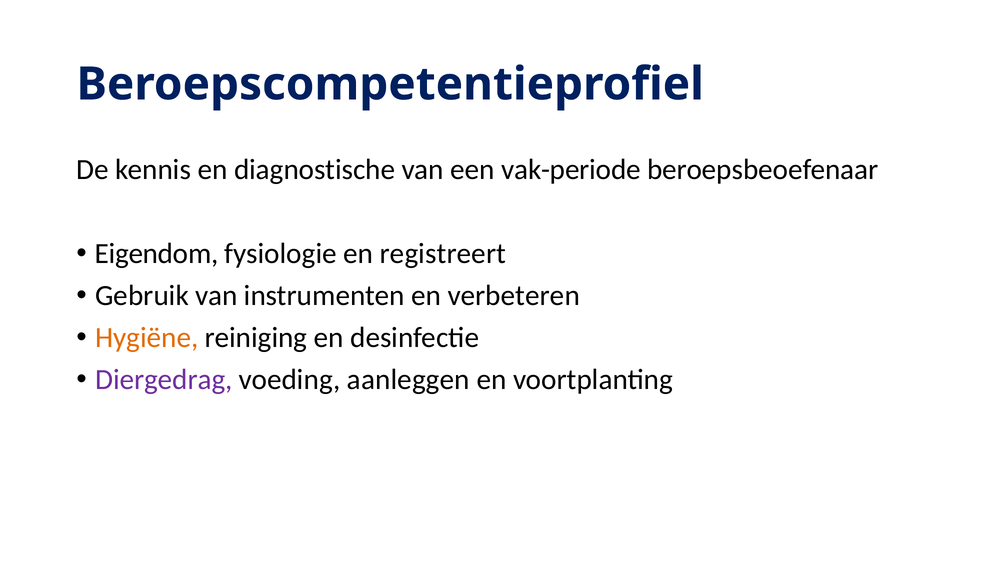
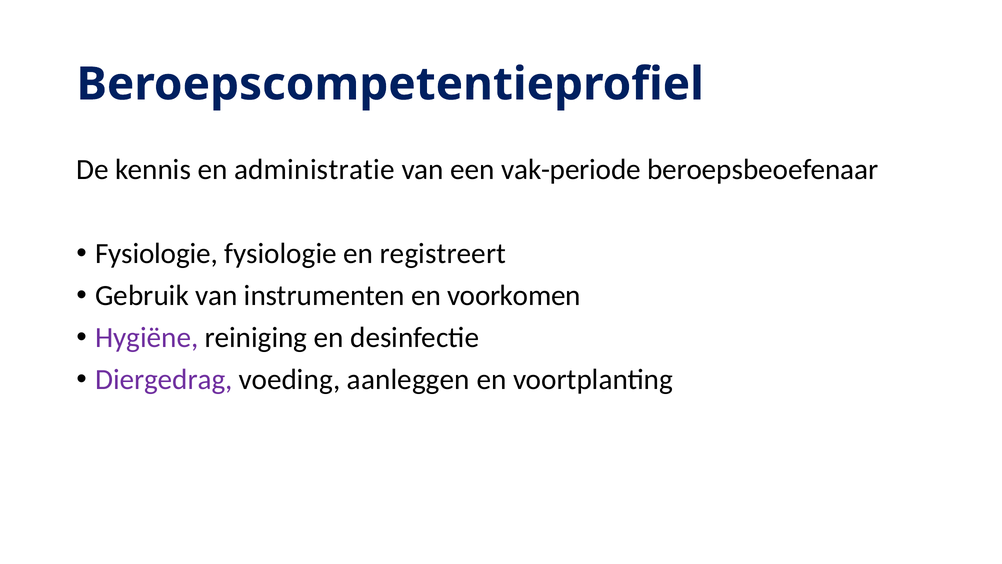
diagnostische: diagnostische -> administratie (314, 169)
Eigendom: Eigendom -> Fysiologie (157, 253)
verbeteren: verbeteren -> voorkomen (514, 295)
Hygiëne colour: orange -> purple (147, 337)
